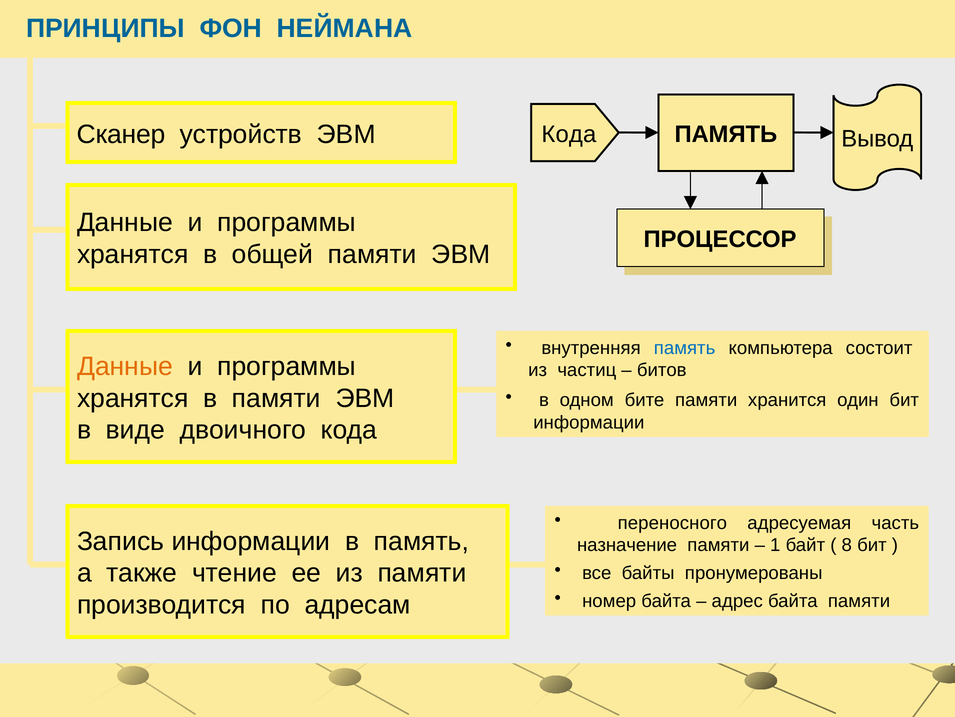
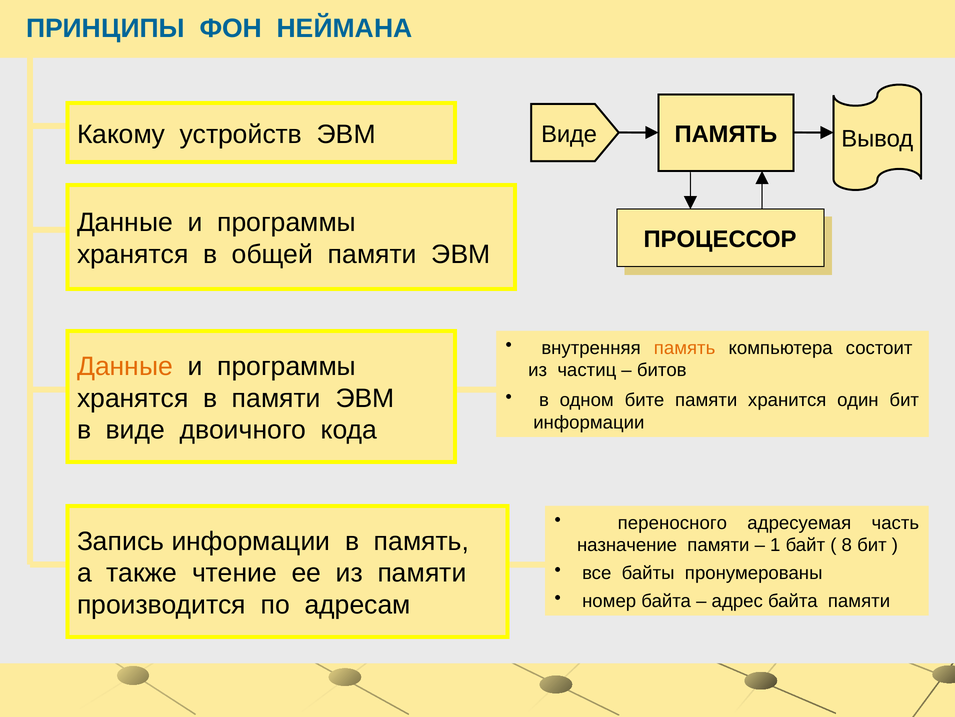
Сканер: Сканер -> Какому (121, 134)
Кода: Кода -> Виде (569, 134)
память colour: blue -> orange (685, 348)
